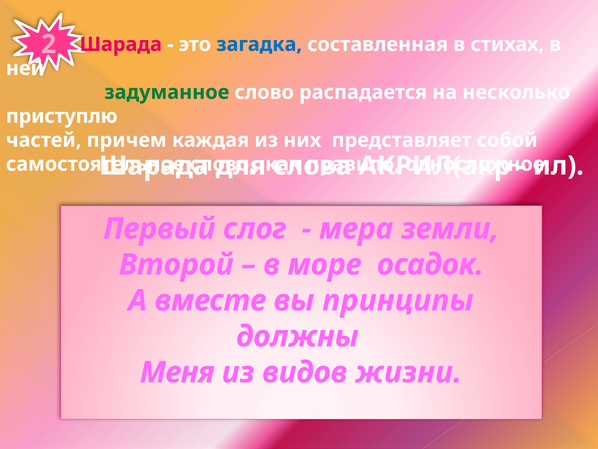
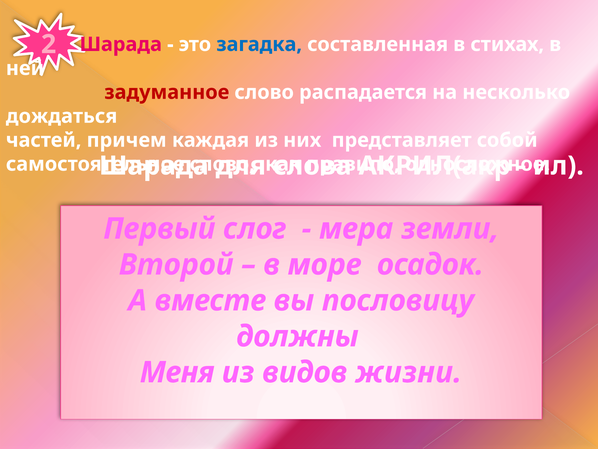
задуманное colour: green -> red (167, 92)
приступлю: приступлю -> дождаться (62, 116)
принципы: принципы -> пословицу (398, 300)
